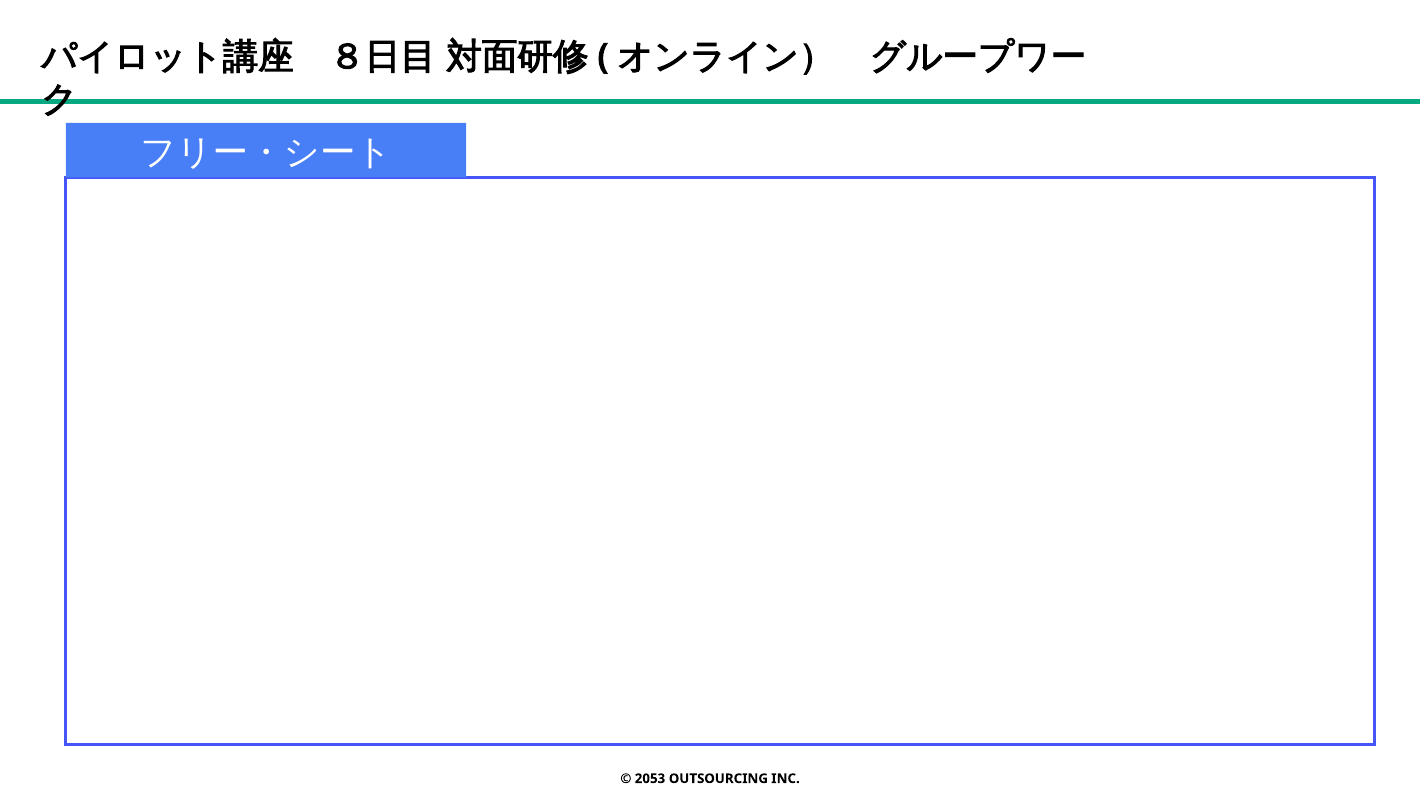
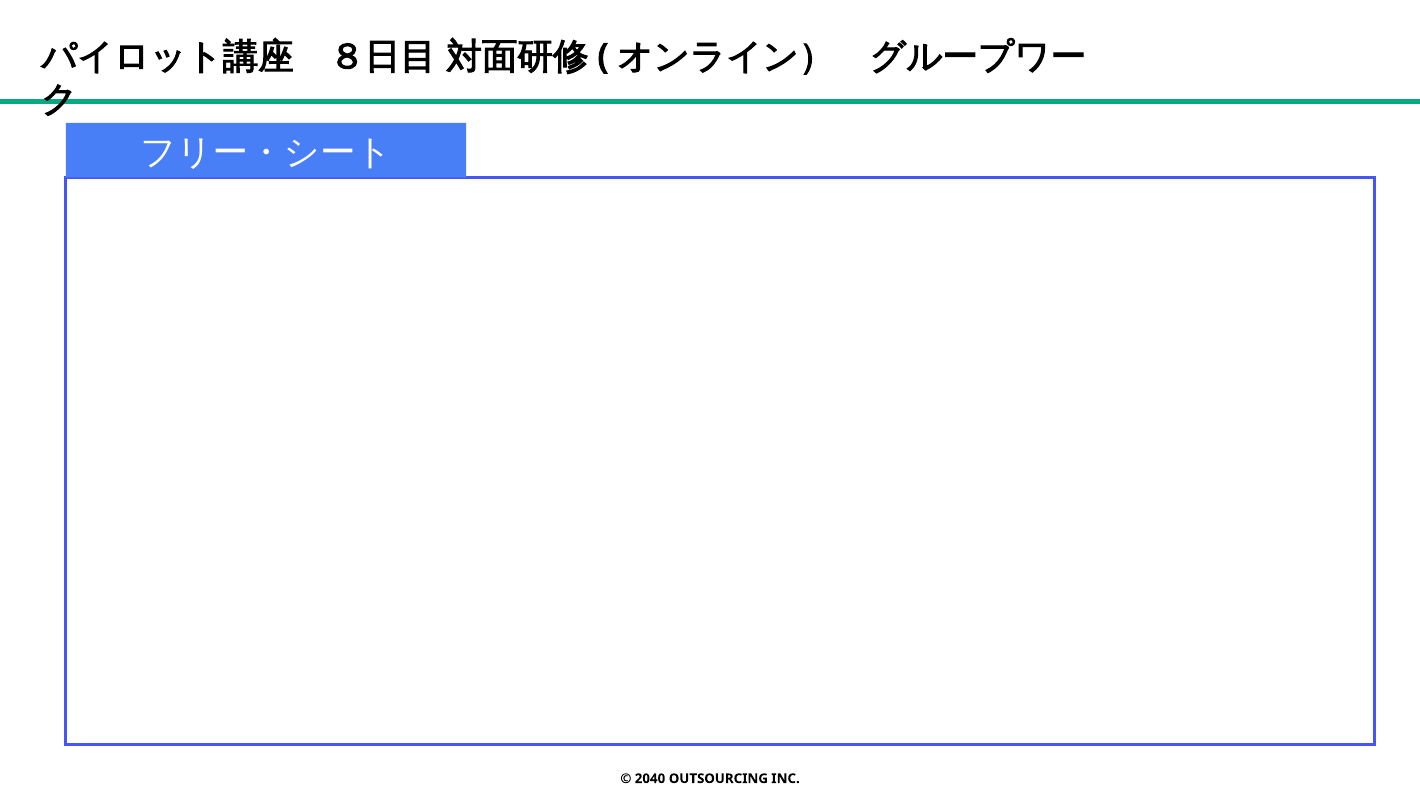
2053: 2053 -> 2040 (650, 778)
